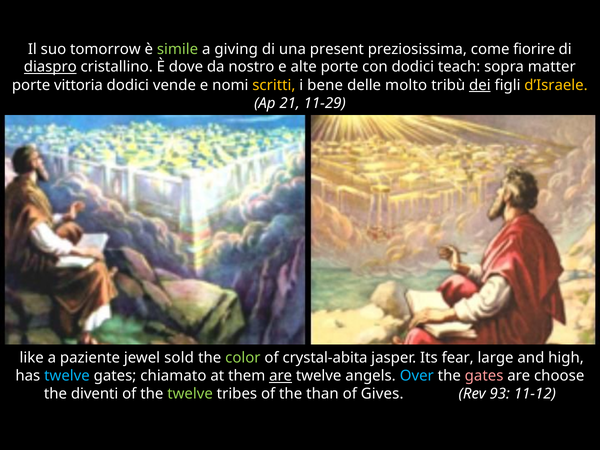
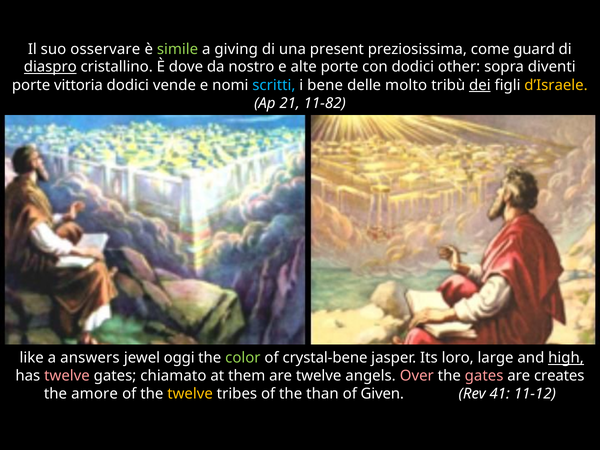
tomorrow: tomorrow -> osservare (105, 49)
fiorire: fiorire -> guard (534, 49)
teach: teach -> other (459, 67)
matter: matter -> diventi (552, 67)
scritti colour: yellow -> light blue (274, 85)
11-29: 11-29 -> 11-82 (325, 103)
paziente: paziente -> answers (90, 358)
sold: sold -> oggi (179, 358)
crystal-abita: crystal-abita -> crystal-bene (325, 358)
fear: fear -> loro (458, 358)
high underline: none -> present (566, 358)
twelve colour: light blue -> pink (67, 376)
are underline: present -> none (281, 376)
Over colour: light blue -> pink (417, 376)
choose: choose -> creates (559, 376)
diventi: diventi -> amore (95, 394)
twelve colour: light green -> yellow (190, 394)
Gives: Gives -> Given (382, 394)
93: 93 -> 41 (500, 394)
